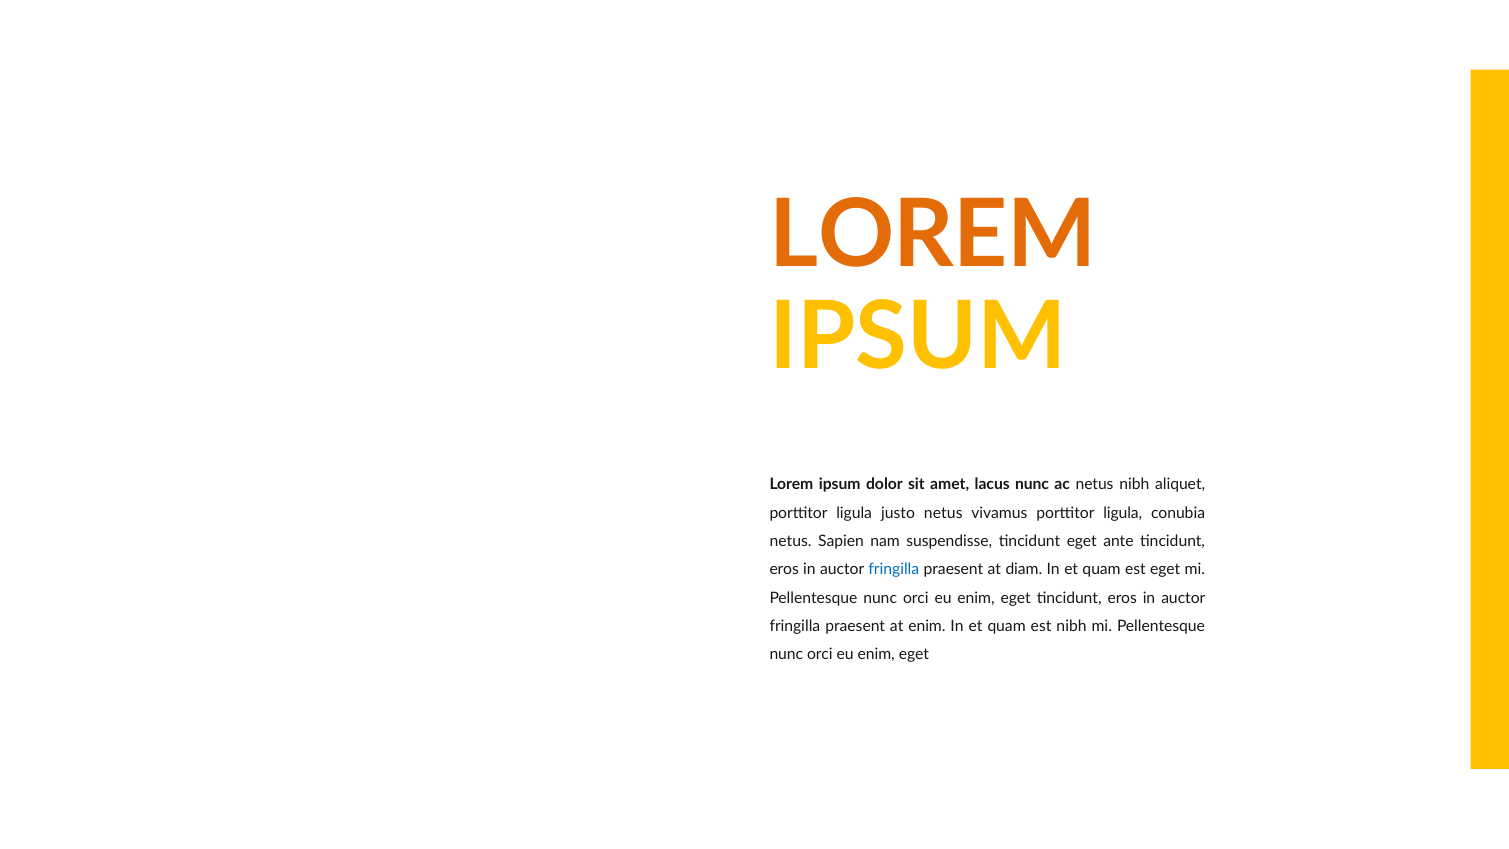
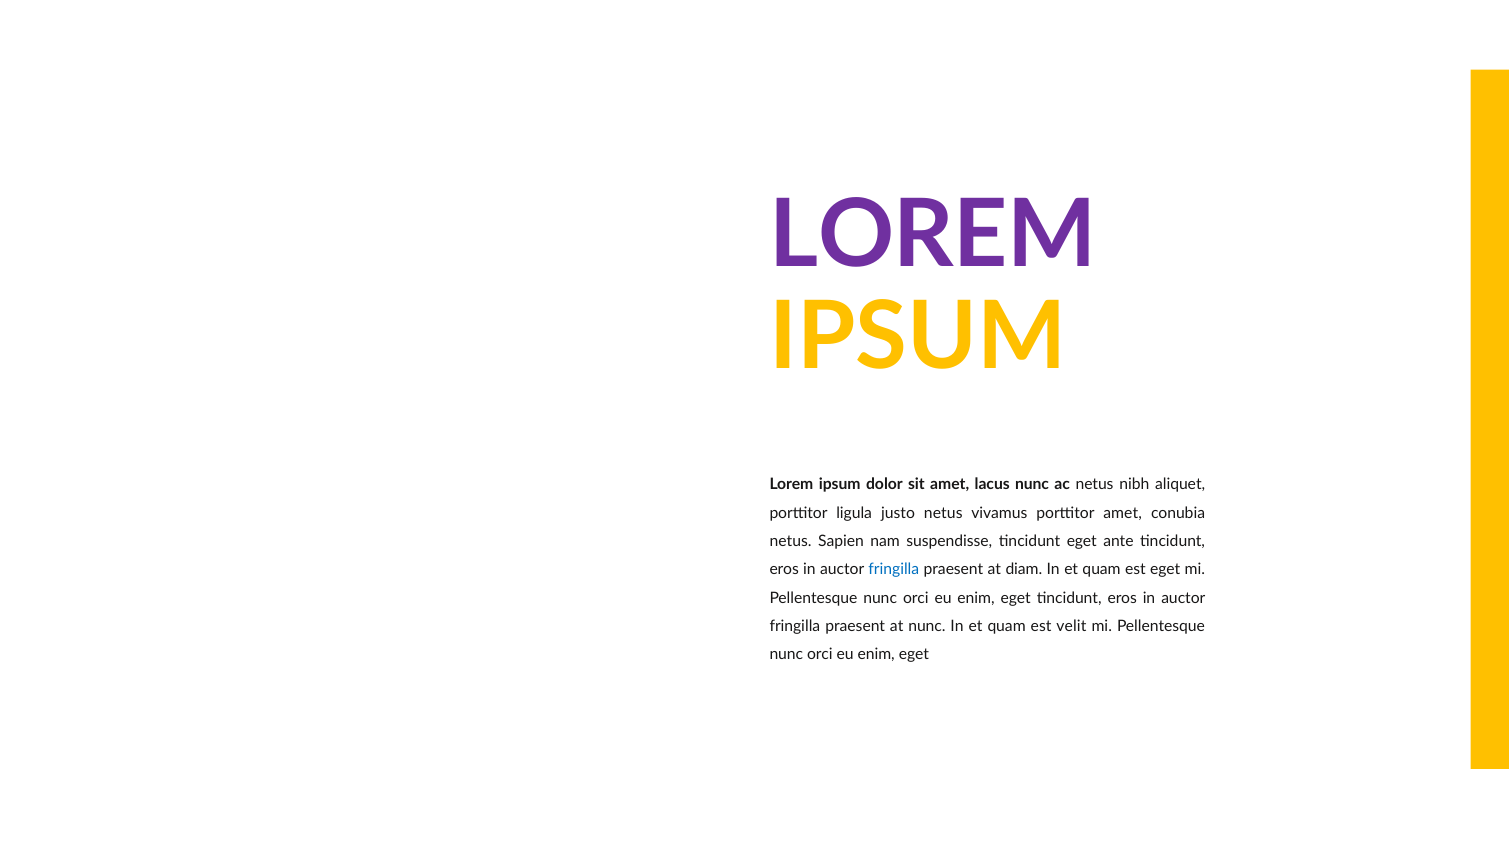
LOREM colour: orange -> purple (933, 235)
vivamus porttitor ligula: ligula -> amet (1123, 513)
at enim: enim -> nunc (927, 626)
est nibh: nibh -> velit (1072, 626)
